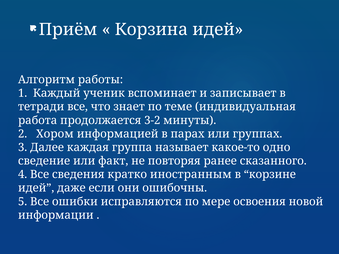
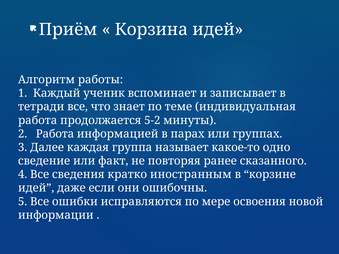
3-2: 3-2 -> 5-2 (152, 120)
2 Хором: Хором -> Работа (55, 134)
